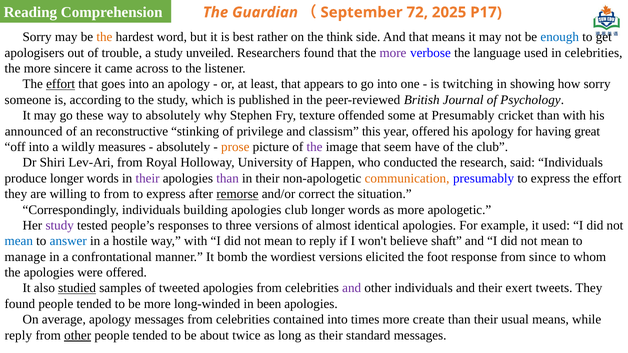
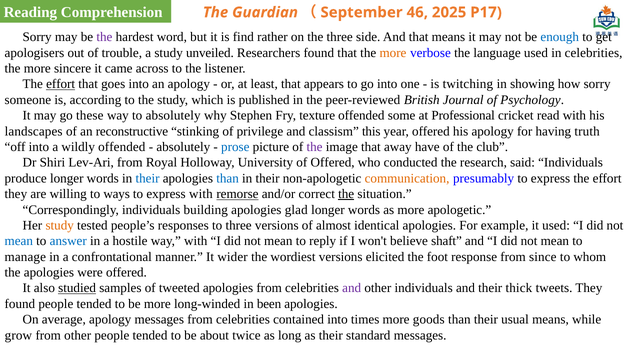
72: 72 -> 46 (417, 12)
the colour: orange -> purple (104, 37)
best: best -> find (243, 37)
the think: think -> three (340, 37)
more colour: purple -> orange (393, 53)
at Presumably: Presumably -> Professional (463, 116)
cricket than: than -> read (548, 116)
announced: announced -> landscapes (34, 131)
great: great -> truth (587, 131)
wildly measures: measures -> offended (122, 147)
prose colour: orange -> blue (235, 147)
seem: seem -> away (398, 147)
of Happen: Happen -> Offered (333, 163)
their colour: purple -> blue (148, 178)
than colour: purple -> blue (228, 178)
to from: from -> ways (117, 194)
express after: after -> with (201, 194)
the underline: none -> present (346, 194)
apologies club: club -> glad (296, 210)
study colour: purple -> orange (60, 226)
bomb: bomb -> wider (233, 257)
exert: exert -> thick (519, 288)
create: create -> goods (429, 320)
reply: reply -> grow (18, 335)
other underline: present -> none (78, 335)
